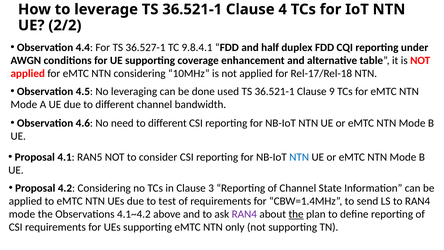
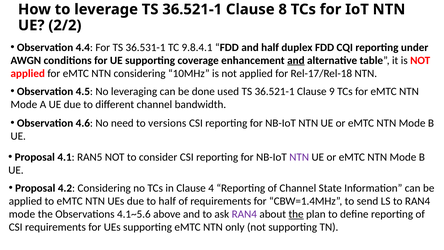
4: 4 -> 8 (283, 9)
36.527-1: 36.527-1 -> 36.531-1 (146, 47)
and underline: none -> present (296, 60)
need to different: different -> versions (167, 123)
NTN colour: blue -> purple (299, 157)
3: 3 -> 4 (211, 188)
to test: test -> half (167, 201)
4.1~4.2: 4.1~4.2 -> 4.1~5.6 (134, 214)
